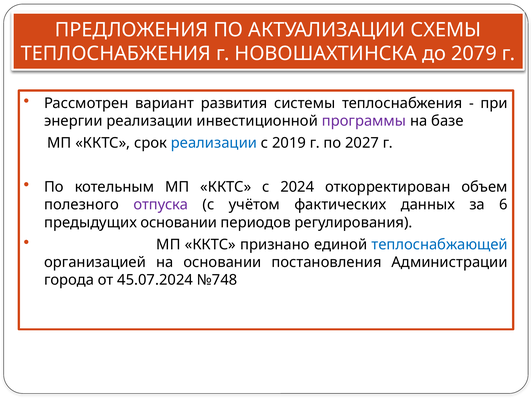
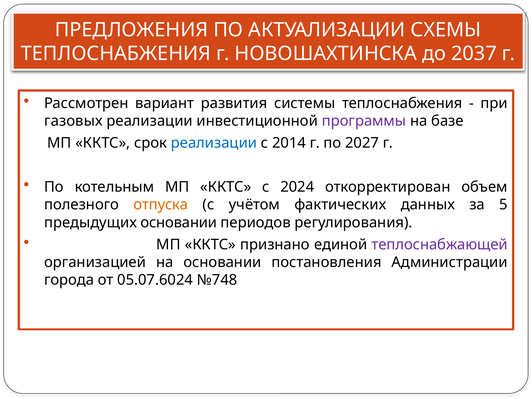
2079: 2079 -> 2037 (474, 54)
энергии: энергии -> газовых (73, 121)
2019: 2019 -> 2014 (289, 143)
отпуска colour: purple -> orange (161, 205)
6: 6 -> 5 (503, 205)
теплоснабжающей colour: blue -> purple (440, 245)
45.07.2024: 45.07.2024 -> 05.07.6024 (155, 280)
